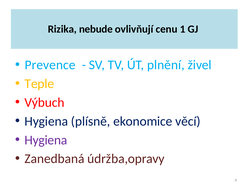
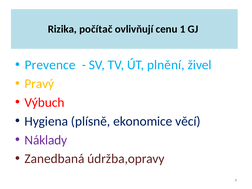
nebude: nebude -> počítač (96, 29)
Teple: Teple -> Pravý (39, 84)
Hygiena: Hygiena -> Náklady (46, 140)
